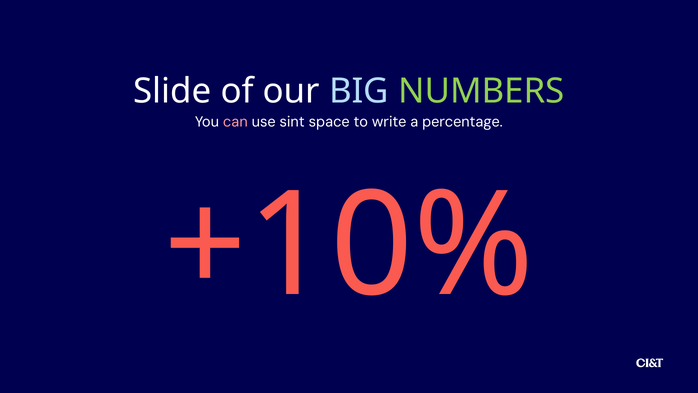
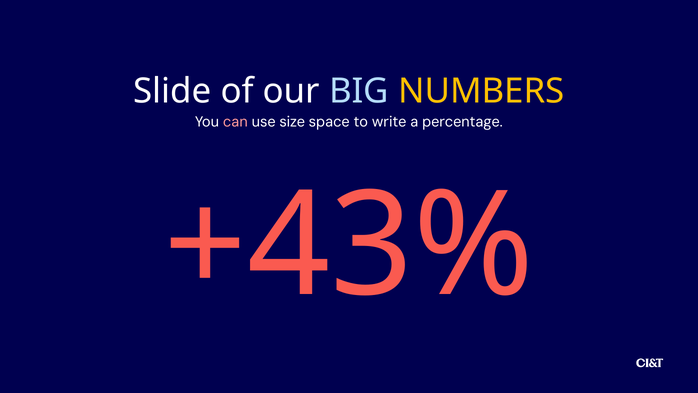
NUMBERS colour: light green -> yellow (481, 91)
sint: sint -> size (292, 122)
+10%: +10% -> +43% (349, 246)
